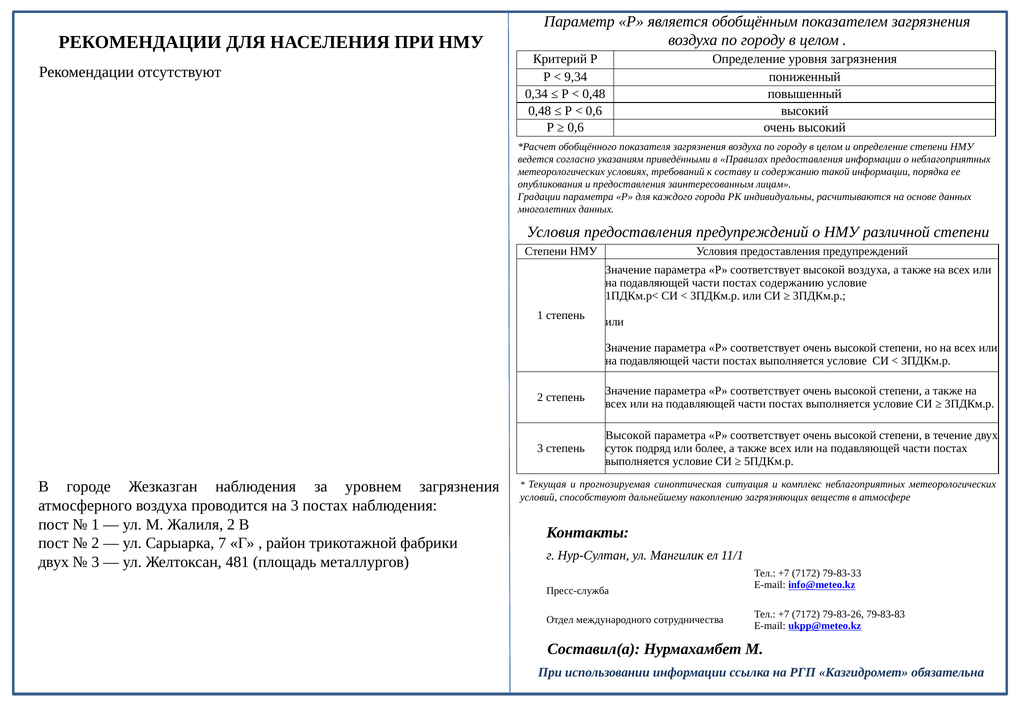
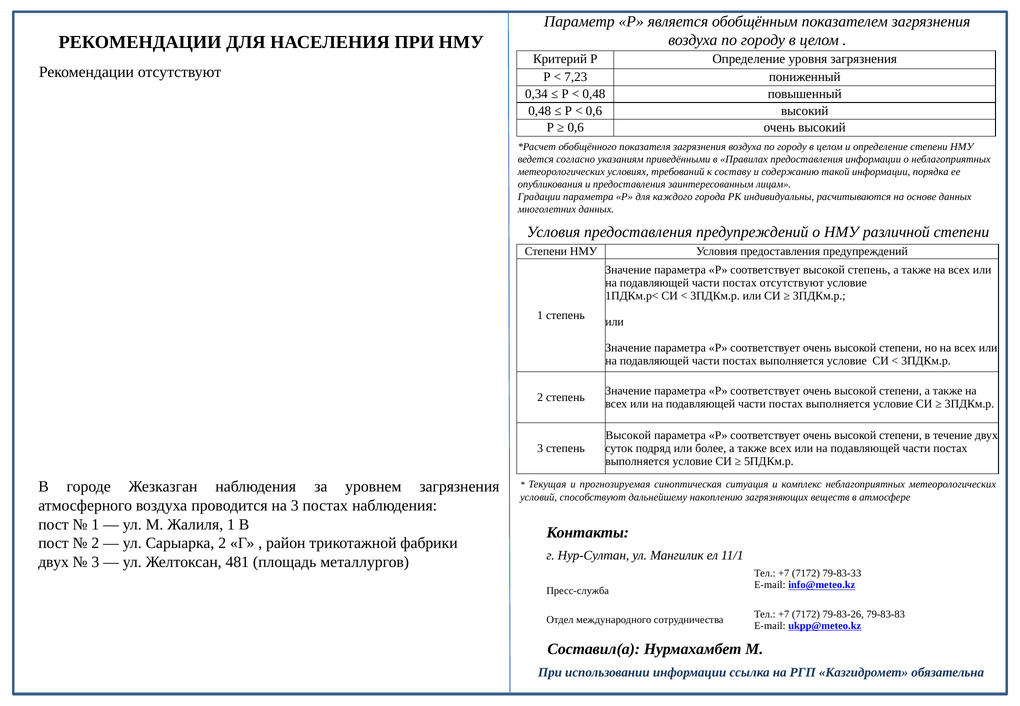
9,34: 9,34 -> 7,23 (576, 77)
высокой воздуха: воздуха -> степень (869, 270)
постах содержанию: содержанию -> отсутствуют (792, 283)
Жалиля 2: 2 -> 1 (231, 524)
Сарыарка 7: 7 -> 2 (222, 543)
